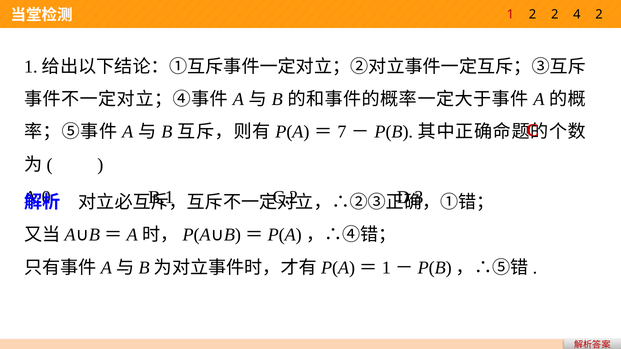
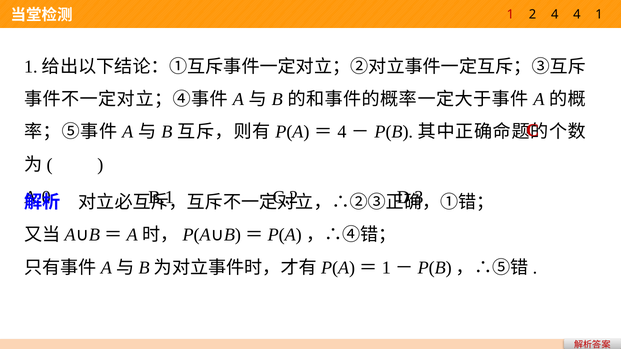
2 2: 2 -> 4 (555, 15)
4 2: 2 -> 1 (599, 15)
7: 7 -> 4 (342, 132)
